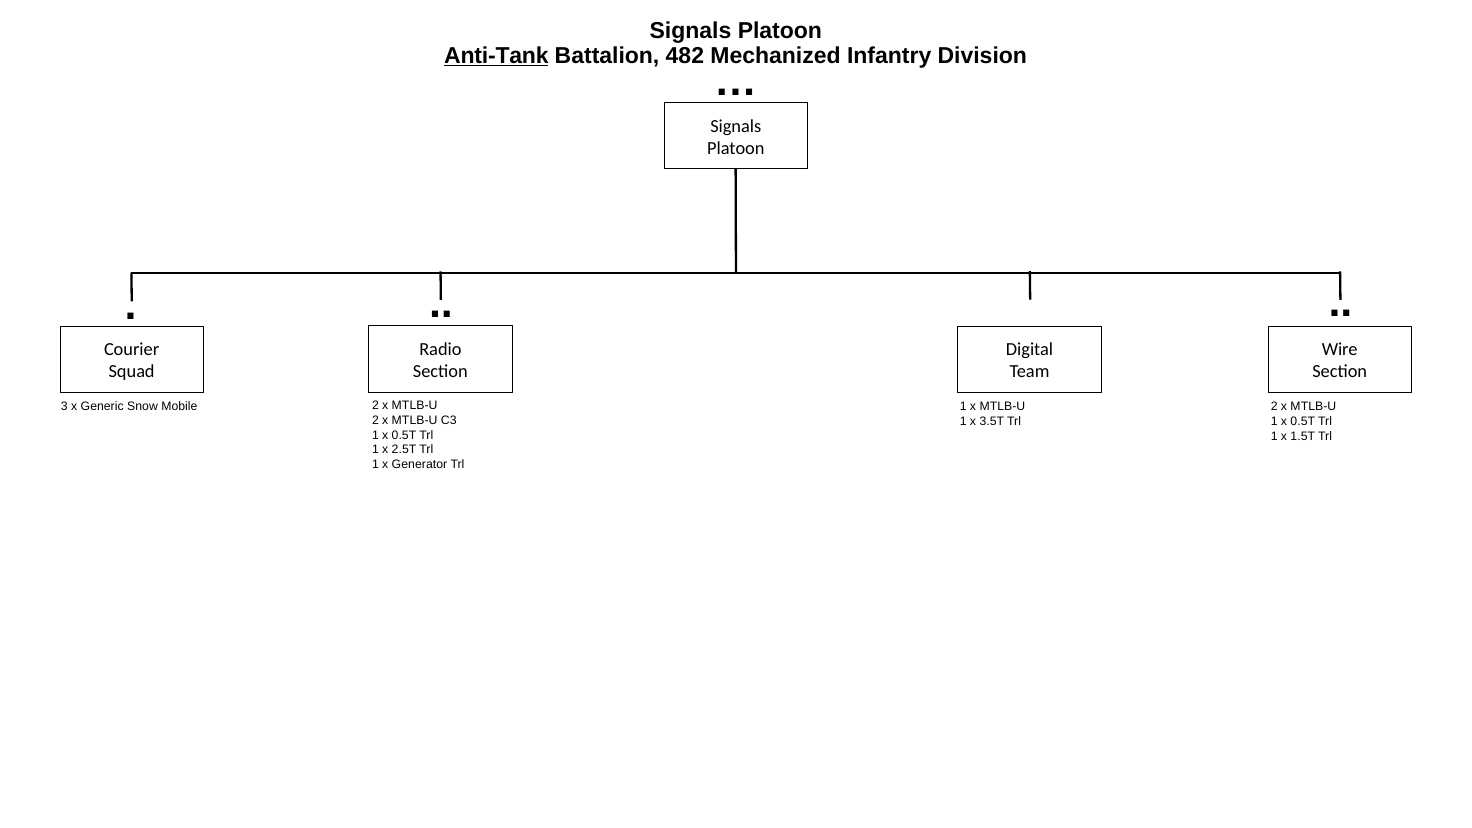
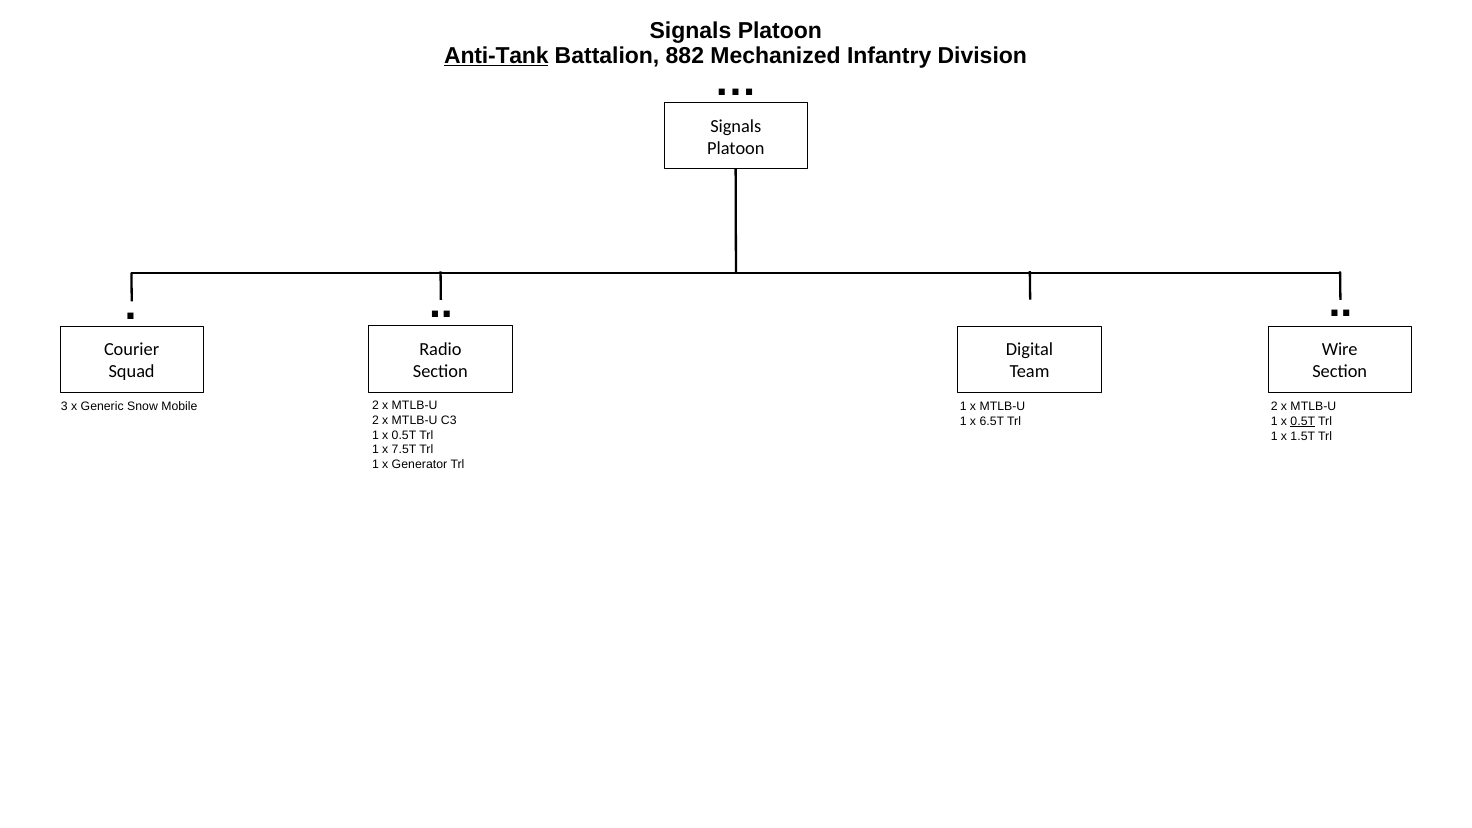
482: 482 -> 882 (685, 56)
3.5T: 3.5T -> 6.5T (992, 422)
0.5T underline: none -> present (1303, 422)
2.5T: 2.5T -> 7.5T (404, 450)
